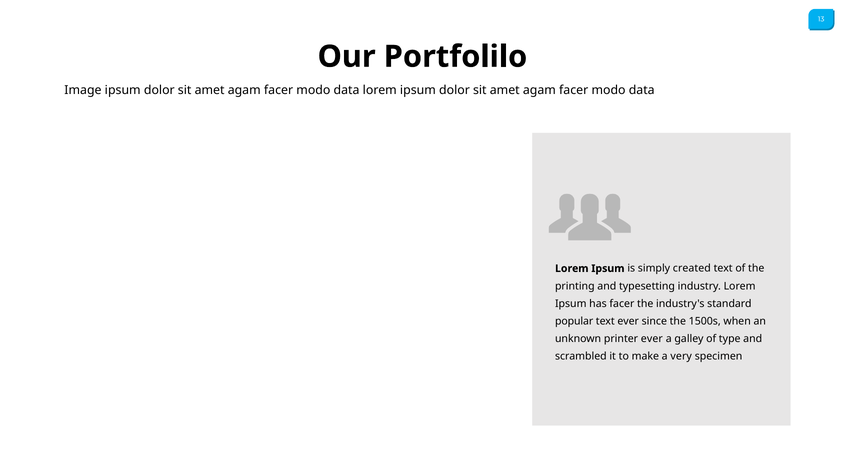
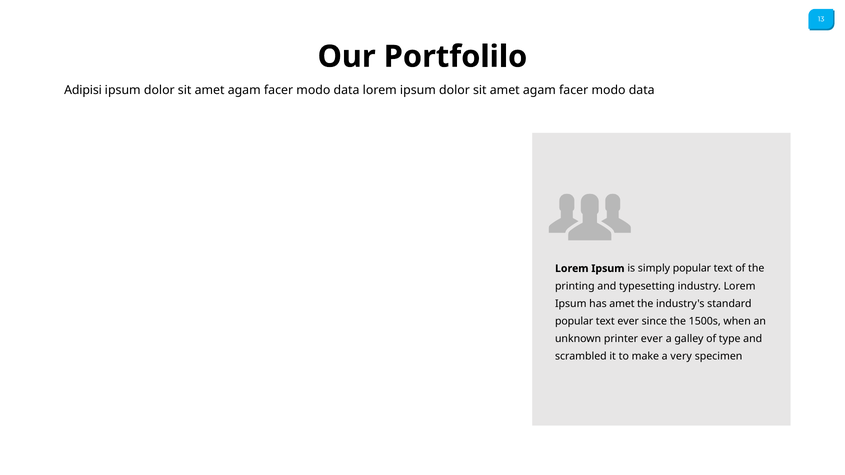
Image: Image -> Adipisi (83, 90)
simply created: created -> popular (692, 269)
has facer: facer -> amet (622, 304)
